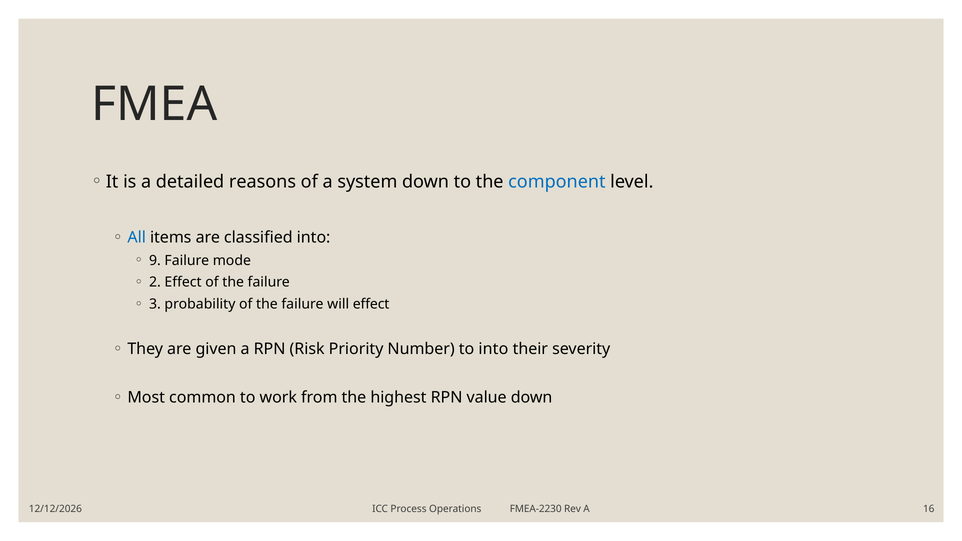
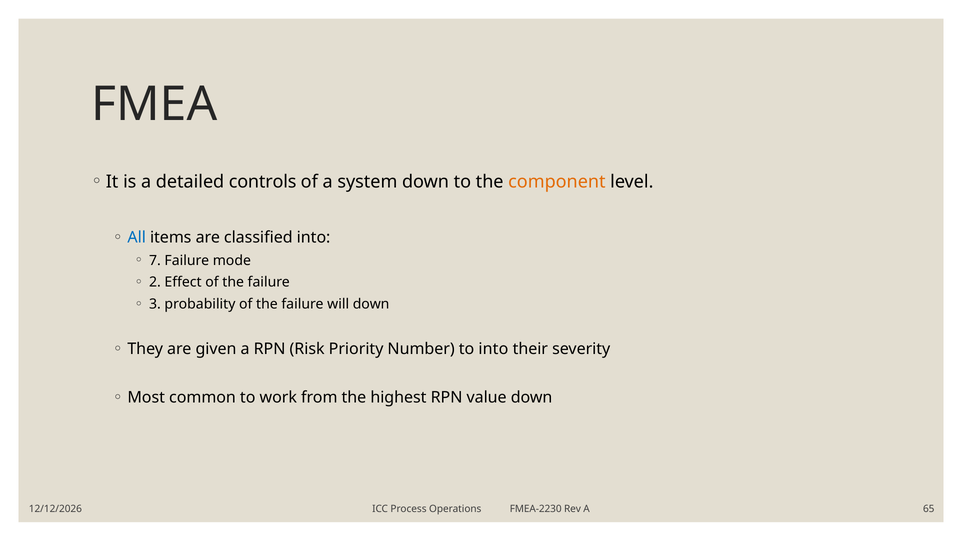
reasons: reasons -> controls (263, 182)
component colour: blue -> orange (557, 182)
9: 9 -> 7 (155, 261)
will effect: effect -> down (371, 304)
16: 16 -> 65 (929, 509)
